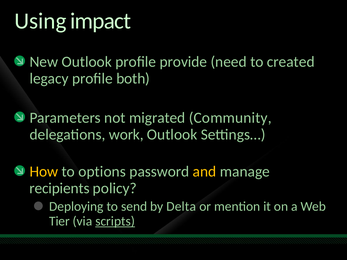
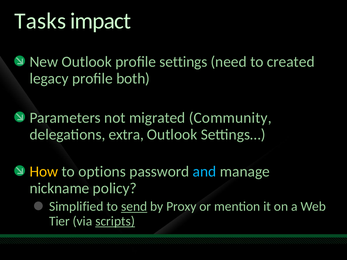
Using: Using -> Tasks (40, 21)
provide: provide -> settings (183, 62)
work: work -> extra (126, 135)
and colour: yellow -> light blue (205, 172)
recipients: recipients -> nickname (59, 188)
Deploying: Deploying -> Simplified (76, 207)
send underline: none -> present (134, 207)
Delta: Delta -> Proxy (181, 207)
